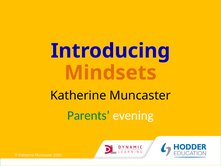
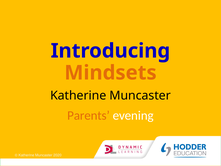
Parents colour: green -> orange (89, 115)
